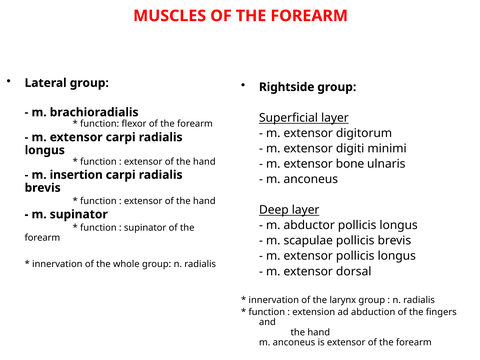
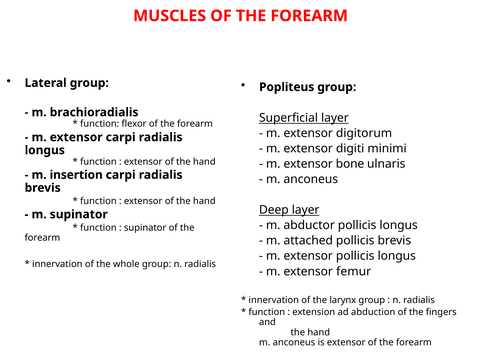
Rightside: Rightside -> Popliteus (287, 87)
scapulae: scapulae -> attached (308, 241)
dorsal: dorsal -> femur (354, 271)
